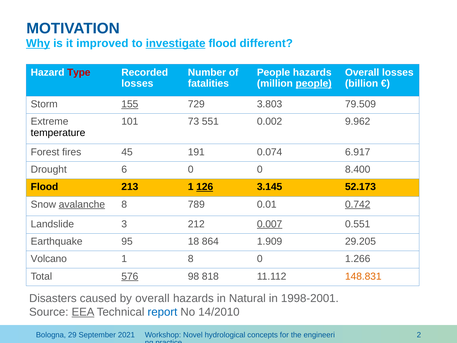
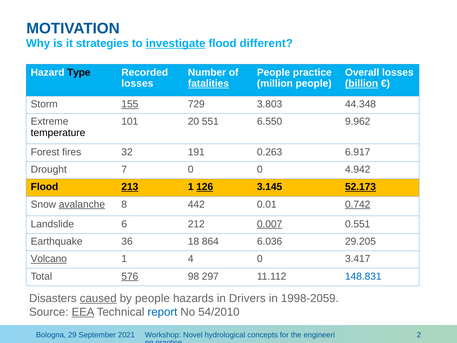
Why underline: present -> none (38, 43)
improved: improved -> strategies (102, 43)
Type colour: red -> black (79, 72)
People hazards: hazards -> practice (312, 72)
fatalities underline: none -> present (208, 84)
people underline: present -> none (314, 84)
billion underline: none -> present (362, 84)
79.509: 79.509 -> 44.348 (360, 104)
73: 73 -> 20 (194, 122)
0.002: 0.002 -> 6.550 (270, 122)
45: 45 -> 32 (127, 152)
0.074: 0.074 -> 0.263 (270, 152)
6: 6 -> 7 (124, 169)
8.400: 8.400 -> 4.942 (358, 169)
213 underline: none -> present (130, 187)
52.173 underline: none -> present (360, 187)
789: 789 -> 442 (196, 204)
3: 3 -> 6 (124, 224)
95: 95 -> 36 (127, 241)
1.909: 1.909 -> 6.036 (270, 241)
Volcano underline: none -> present (49, 259)
1 8: 8 -> 4 (191, 259)
1.266: 1.266 -> 3.417 (358, 259)
818: 818 -> 297 (210, 276)
148.831 colour: orange -> blue (363, 276)
caused underline: none -> present (98, 298)
by overall: overall -> people (152, 298)
Natural: Natural -> Drivers (247, 298)
1998-2001: 1998-2001 -> 1998-2059 (310, 298)
14/2010: 14/2010 -> 54/2010 (219, 312)
